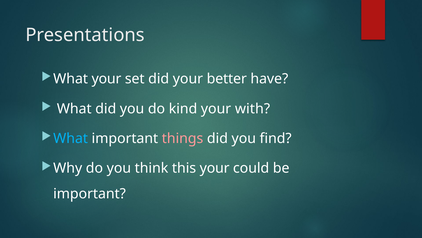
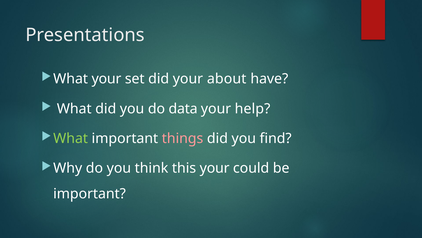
better: better -> about (227, 79)
kind: kind -> data (183, 108)
with: with -> help (253, 108)
What colour: light blue -> light green (71, 138)
